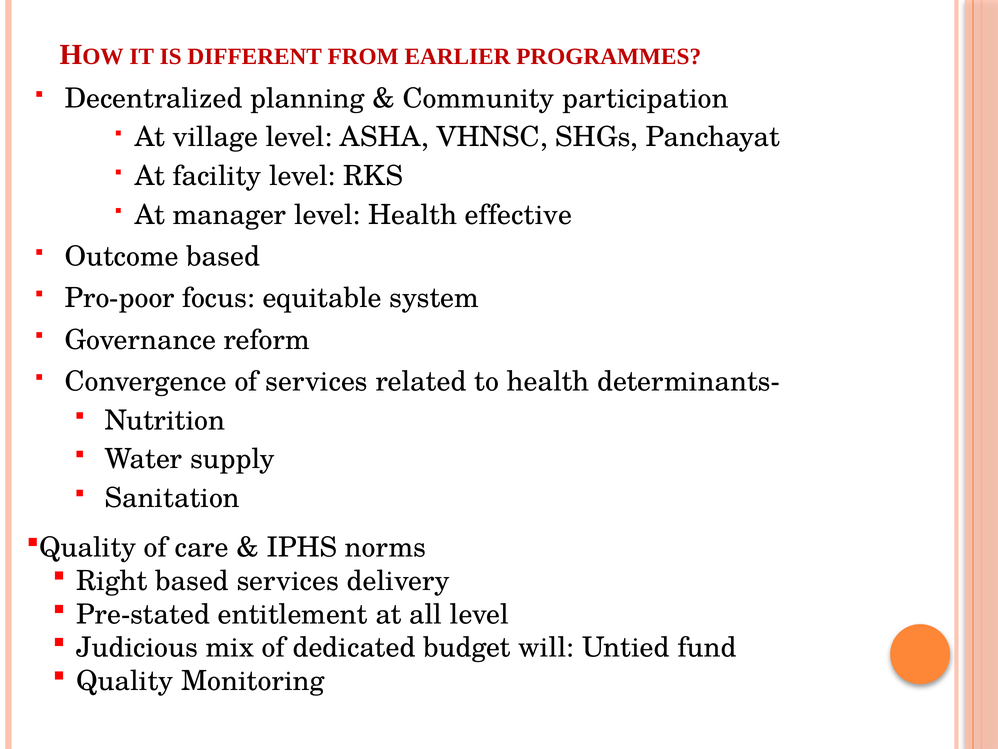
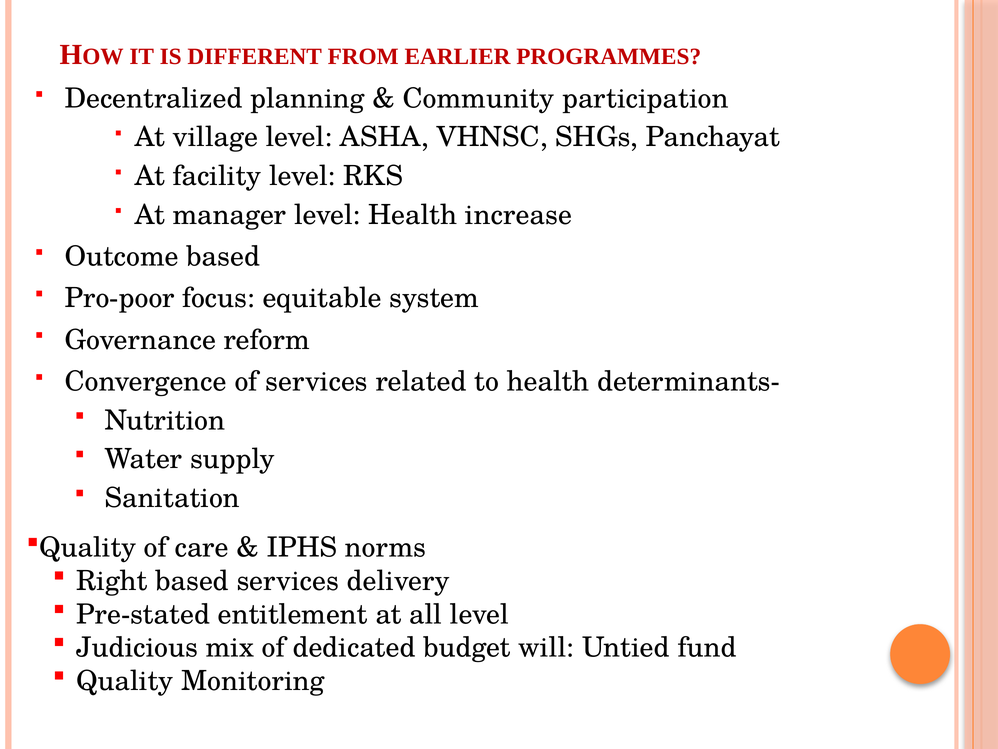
effective: effective -> increase (518, 215)
